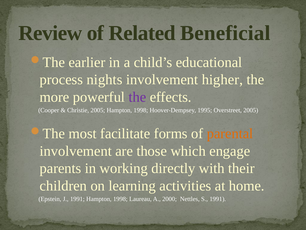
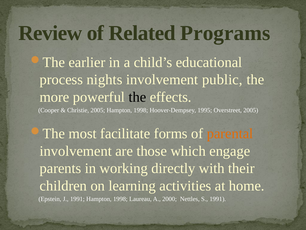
Beneficial: Beneficial -> Programs (225, 33)
higher: higher -> public (222, 80)
the colour: purple -> black (137, 97)
